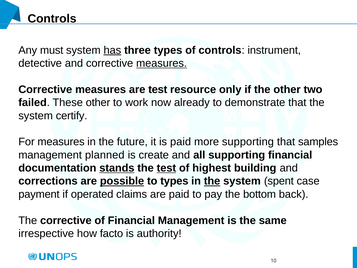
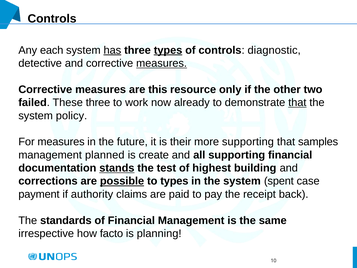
must: must -> each (52, 50)
types underline: none -> present (168, 50)
instrument: instrument -> diagnostic (274, 50)
are test: test -> this (158, 89)
These other: other -> three (98, 102)
that underline: none -> present (297, 102)
certify: certify -> policy (71, 116)
is paid: paid -> their (181, 142)
test underline: present -> none (166, 168)
the underline: present -> none (212, 181)
operated: operated -> authority (92, 194)
bottom: bottom -> receipt (260, 194)
The corrective: corrective -> standards (66, 220)
authority: authority -> planning (159, 233)
